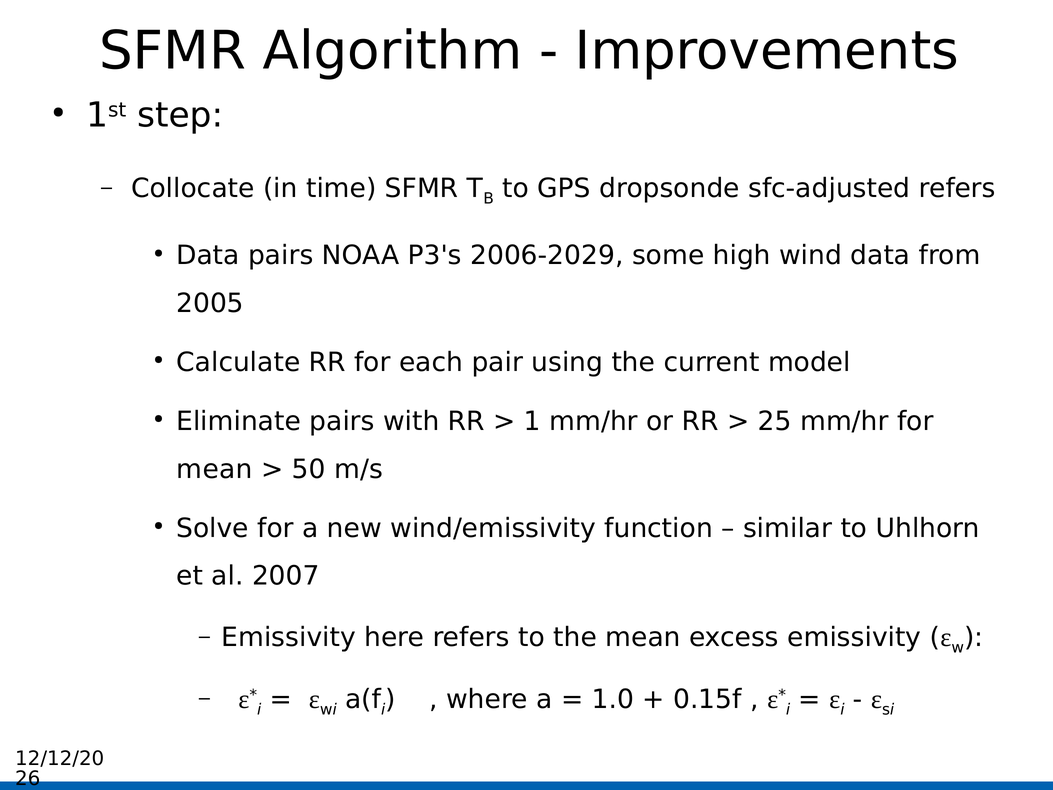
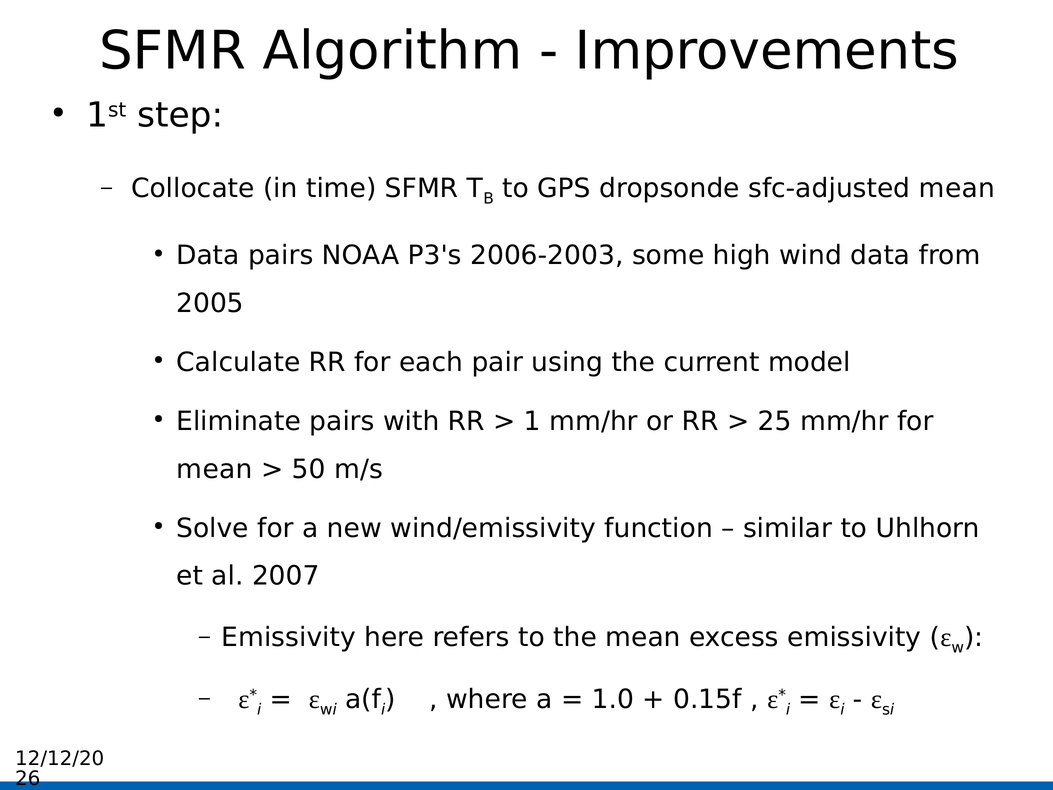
sfc-adjusted refers: refers -> mean (957, 188)
2006-2029: 2006-2029 -> 2006-2003 (547, 256)
